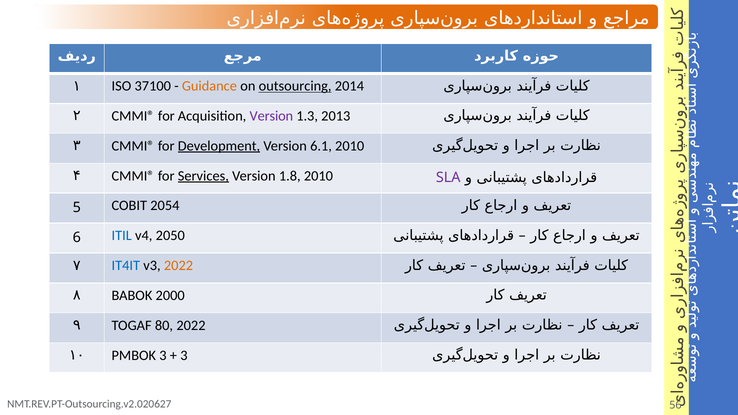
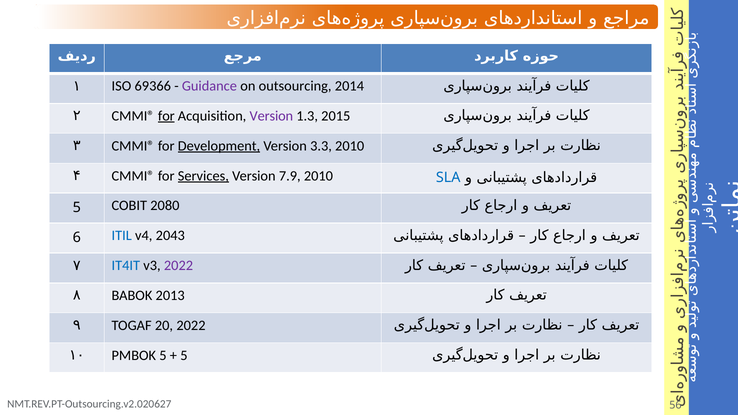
37100: 37100 -> 69366 (153, 86)
Guidance colour: orange -> purple (209, 86)
outsourcing underline: present -> none (295, 86)
for underline: none -> present (166, 116)
2013: 2013 -> 2015 (336, 116)
6.1: 6.1 -> 3.3 (321, 146)
1.8: 1.8 -> 7.9 (290, 176)
SLA colour: purple -> blue (448, 178)
2054: 2054 -> 2080 (165, 206)
2050: 2050 -> 2043 (170, 236)
2022 colour: orange -> purple (178, 266)
2000: 2000 -> 2013 (170, 296)
80: 80 -> 20 (164, 326)
PMBOK 3: 3 -> 5 (163, 355)
3: 3 -> 5 (184, 355)
